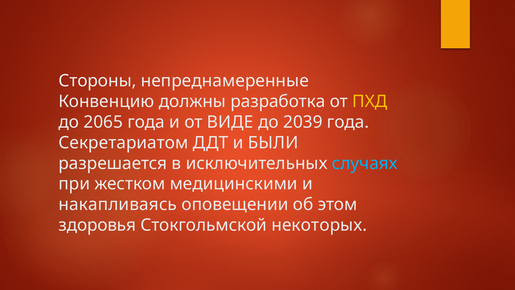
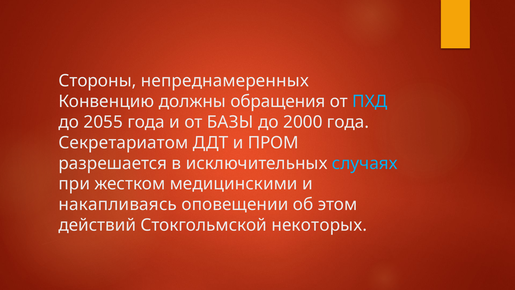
непреднамеренные: непреднамеренные -> непреднамеренных (225, 81)
разработка: разработка -> обращения (278, 101)
ПХД colour: yellow -> light blue (370, 101)
2065: 2065 -> 2055 (103, 122)
ВИДЕ: ВИДЕ -> БАЗЫ (230, 122)
2039: 2039 -> 2000 (303, 122)
БЫЛИ: БЫЛИ -> ПРОМ (273, 143)
здоровья: здоровья -> действий (97, 225)
